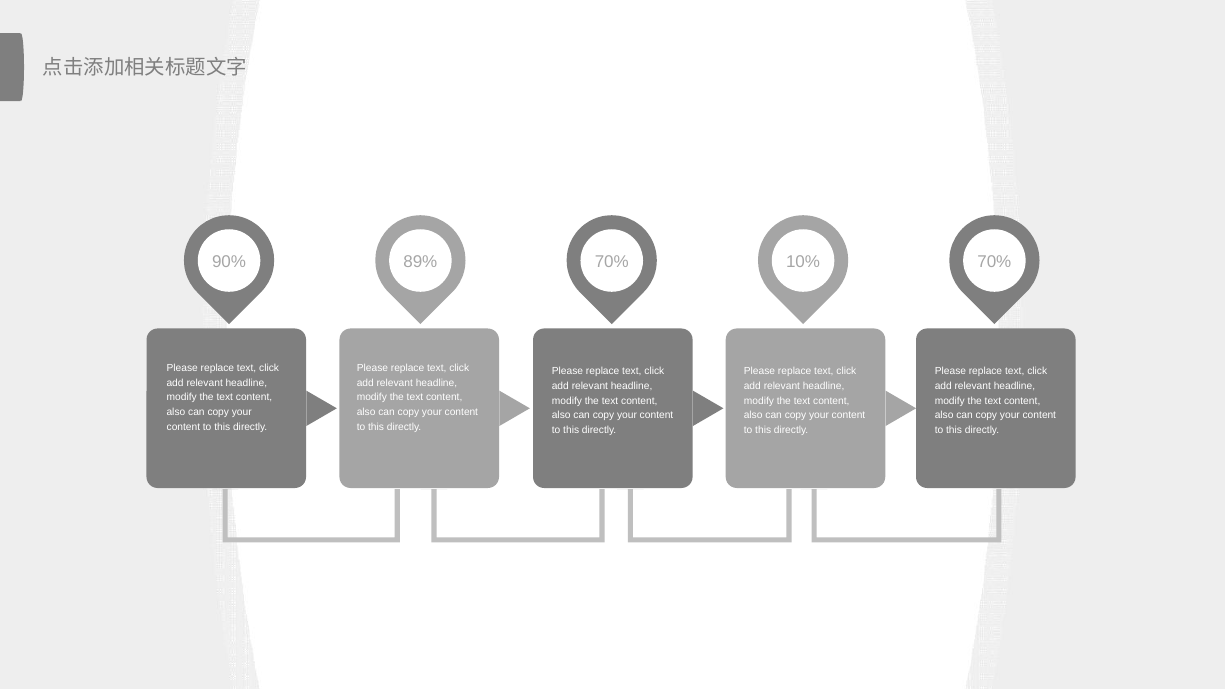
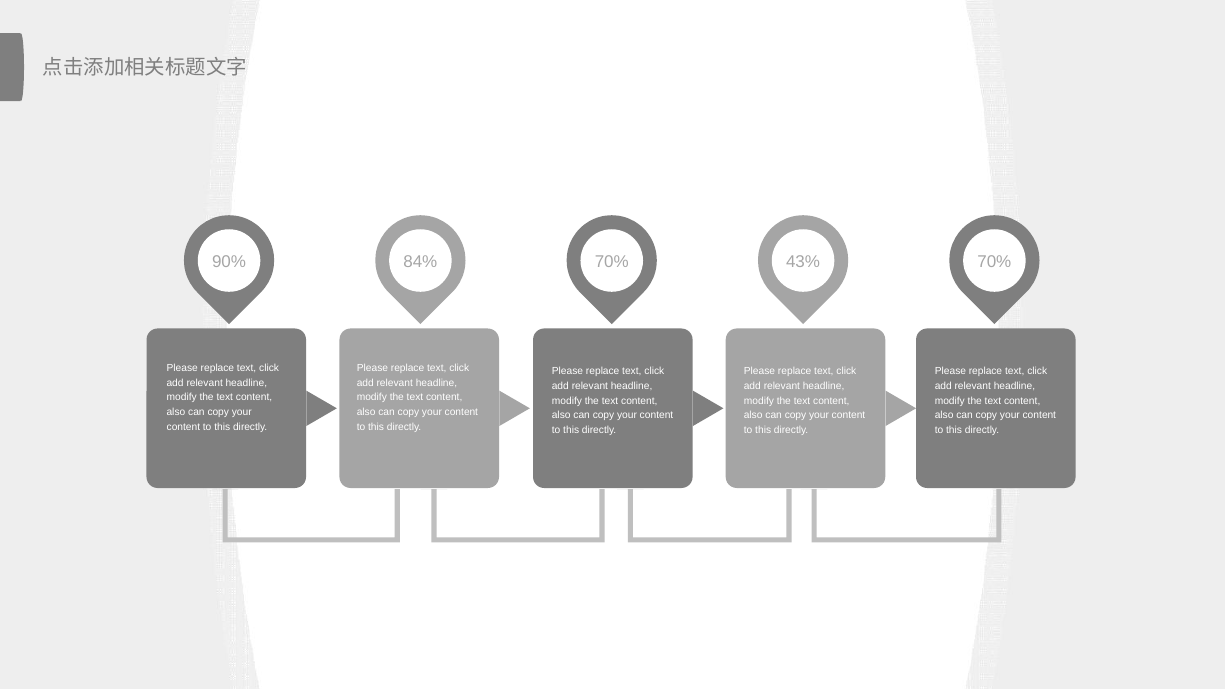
89%: 89% -> 84% (420, 262)
10%: 10% -> 43% (803, 262)
